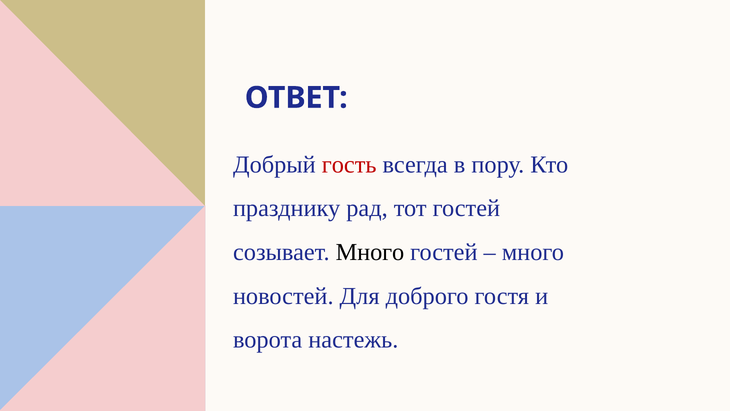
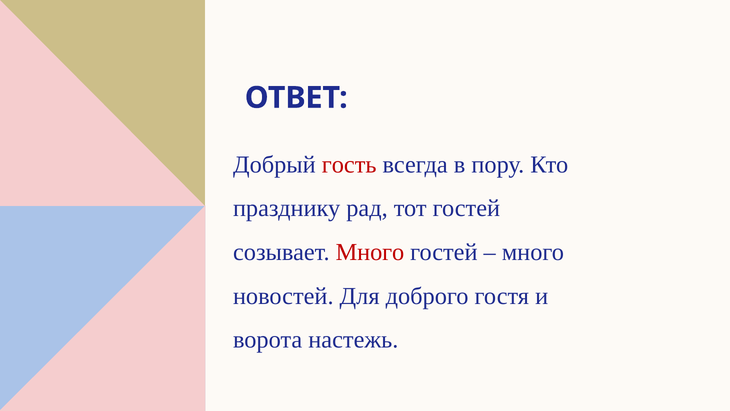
Много colour: black -> red (370, 252)
